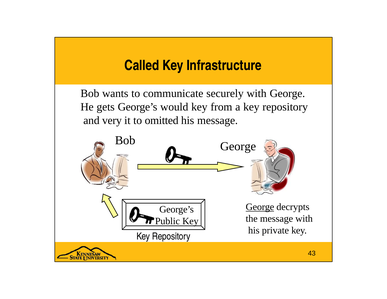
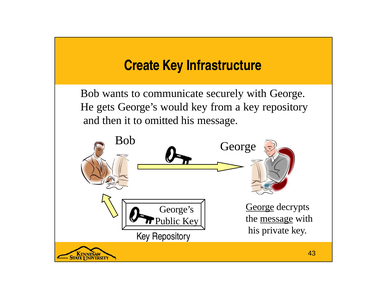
Called: Called -> Create (142, 65)
very: very -> then (112, 120)
message underline: none -> present (277, 219)
